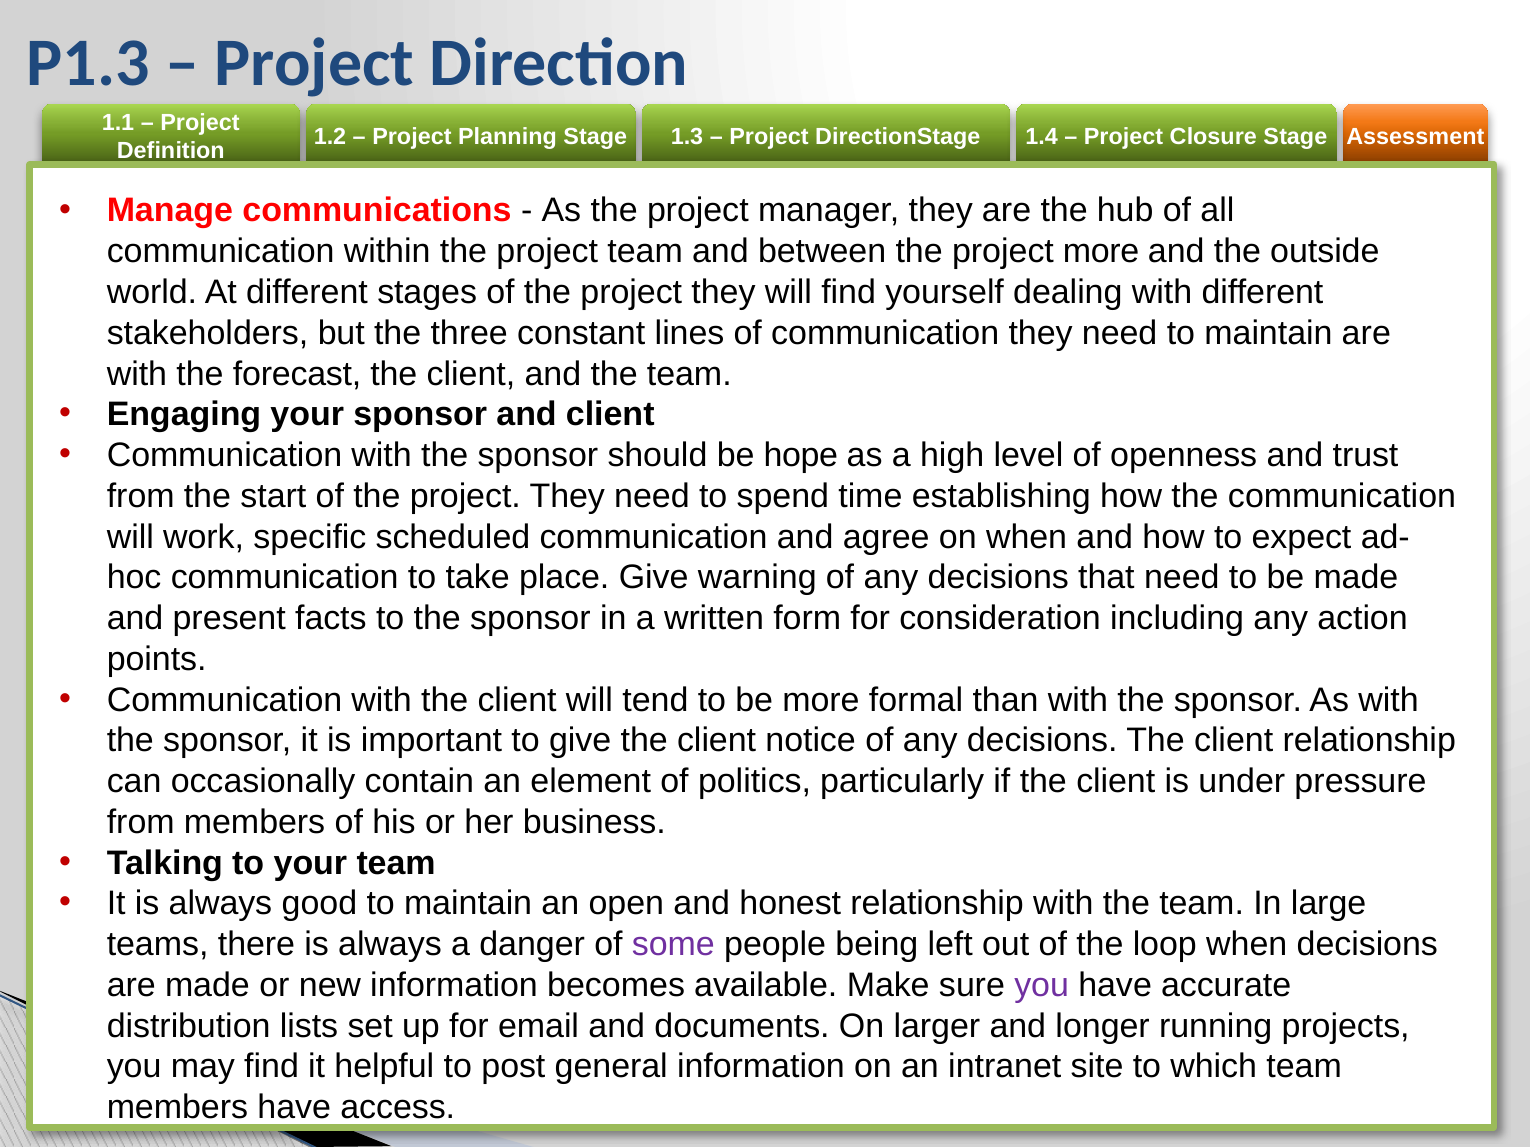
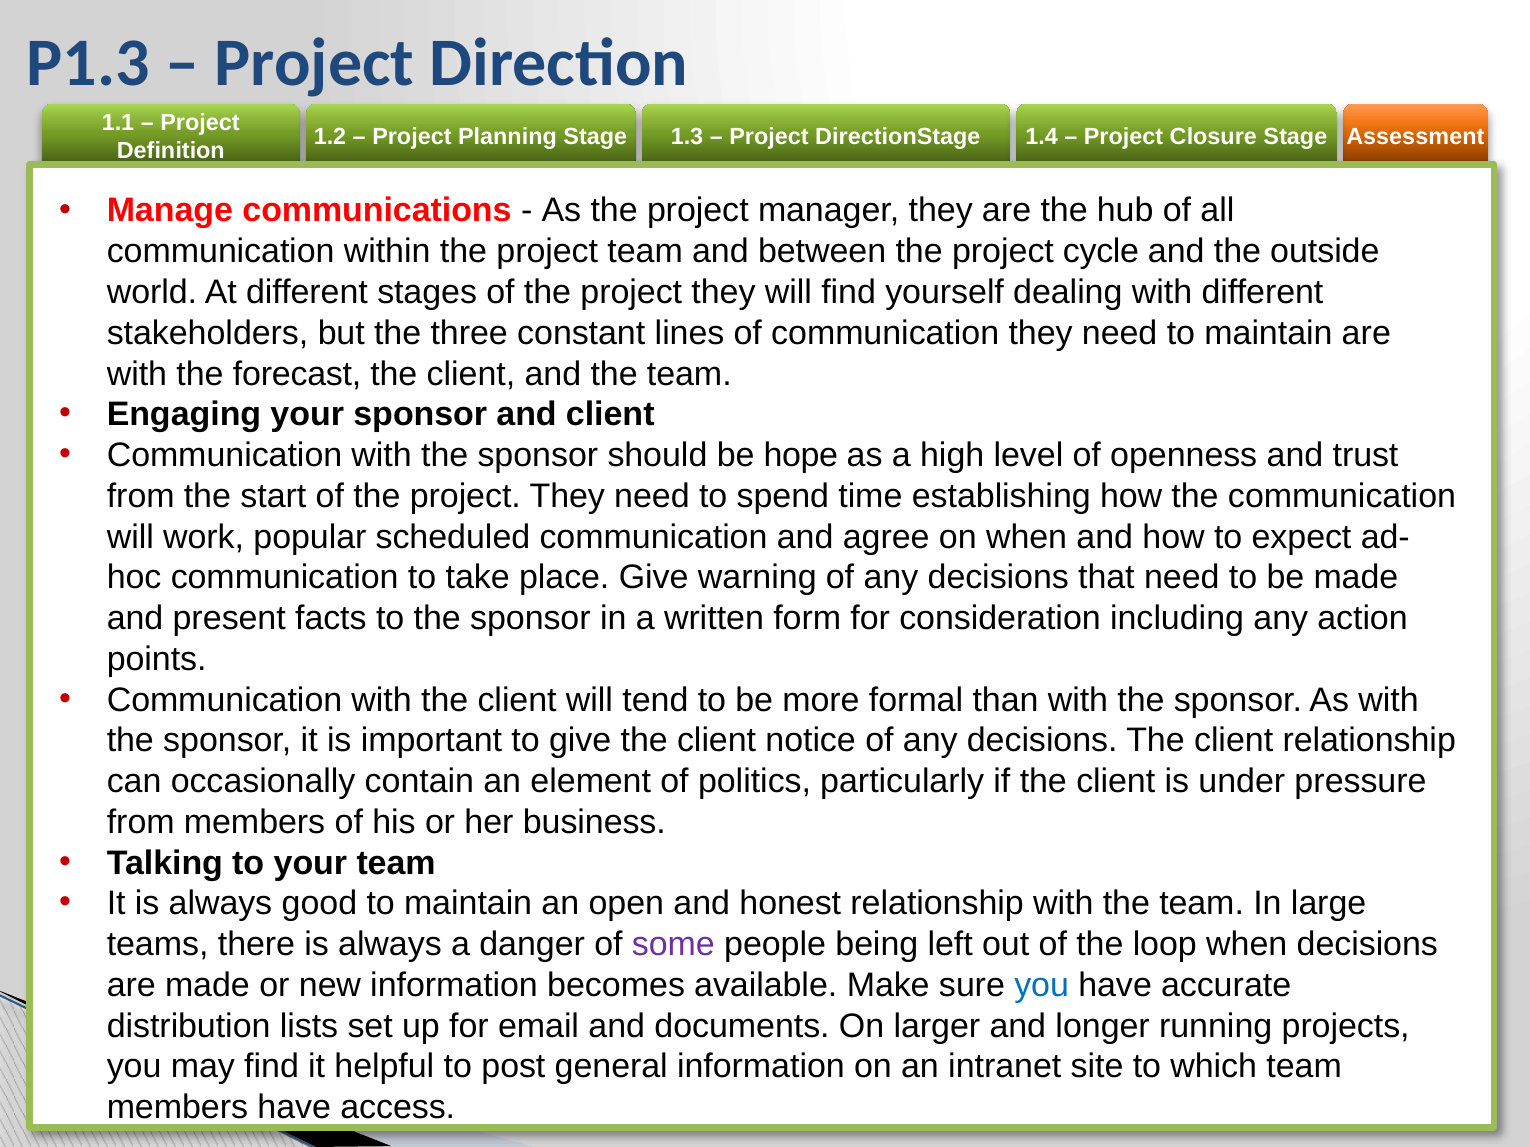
project more: more -> cycle (1101, 252)
specific: specific -> popular (310, 537)
you colour: purple -> blue (1042, 986)
